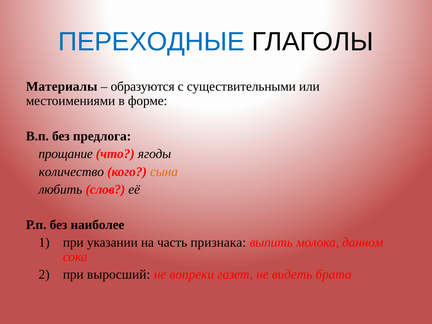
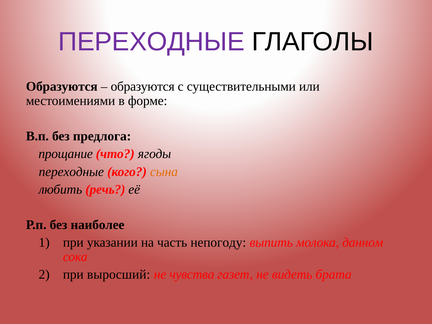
ПЕРЕХОДНЫЕ colour: blue -> purple (151, 42)
Материалы: Материалы -> Образуются (62, 87)
количество: количество -> переходные (71, 172)
слов: слов -> речь (105, 189)
признака: признака -> непогоду (218, 242)
вопреки: вопреки -> чувства (192, 274)
